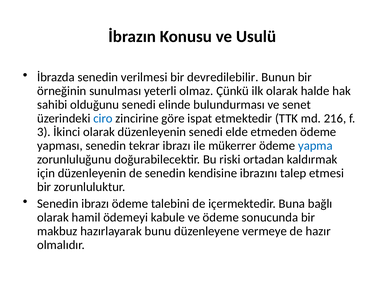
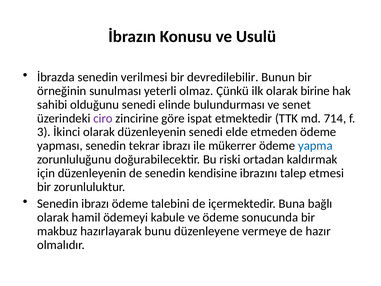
halde: halde -> birine (315, 91)
ciro colour: blue -> purple (103, 118)
216: 216 -> 714 (335, 118)
